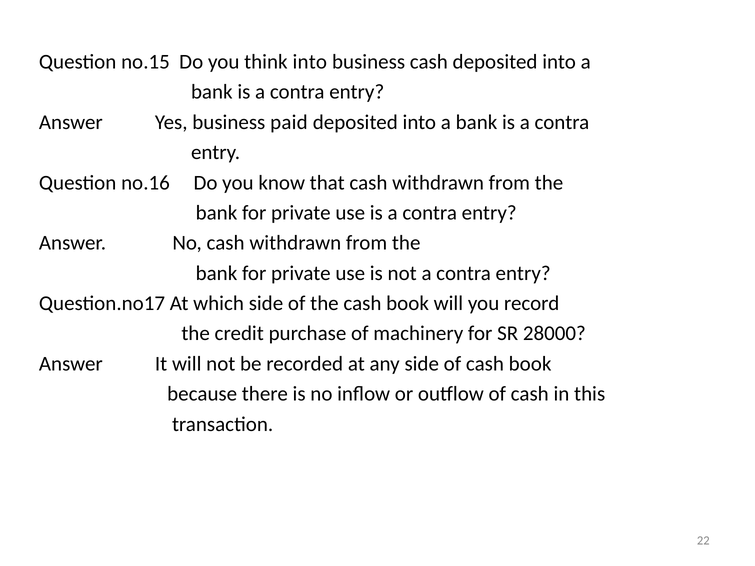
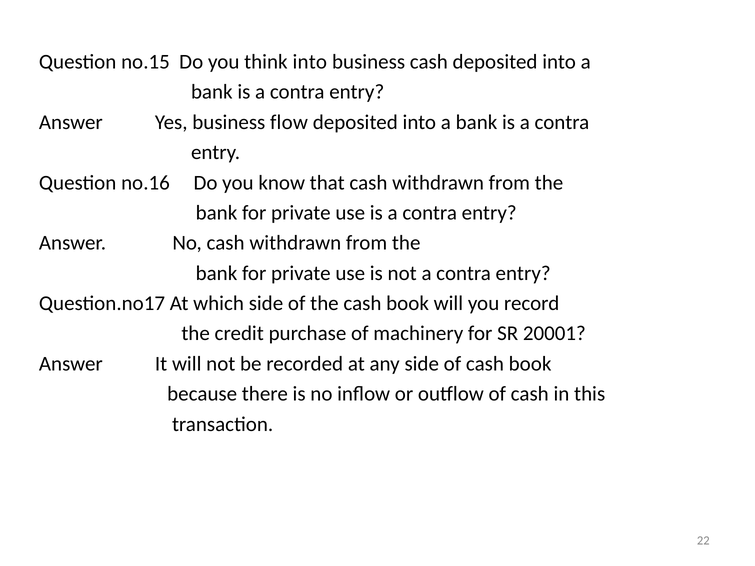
paid: paid -> flow (289, 122)
28000: 28000 -> 20001 (554, 334)
